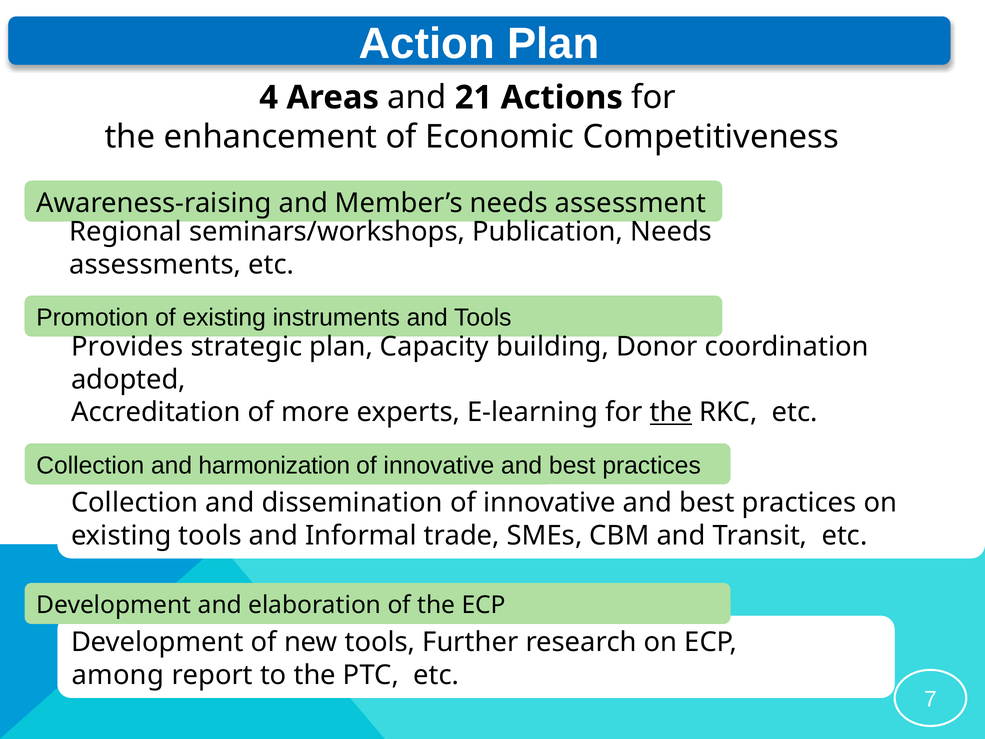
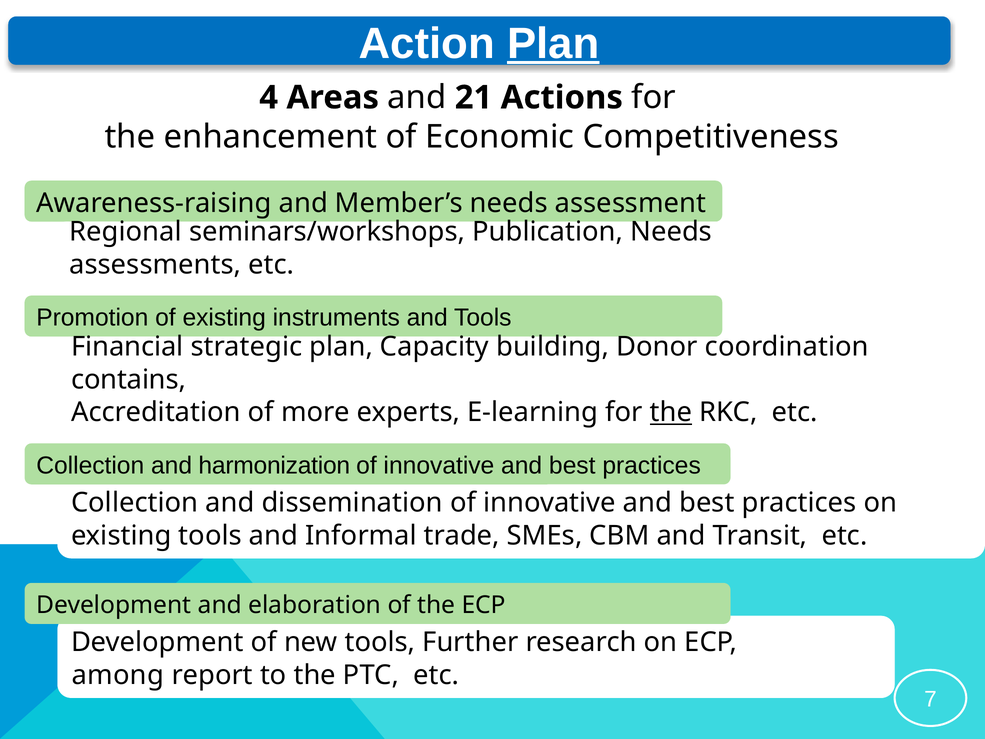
Plan underline: none -> present (553, 44)
Provides: Provides -> Financial (127, 347)
adopted: adopted -> contains (128, 379)
